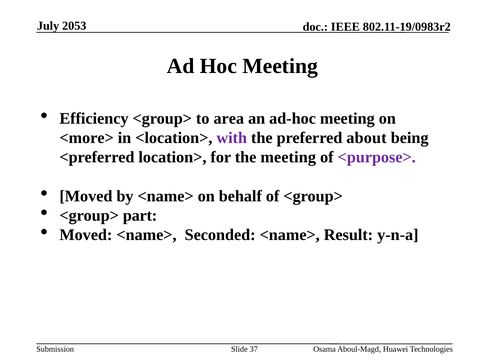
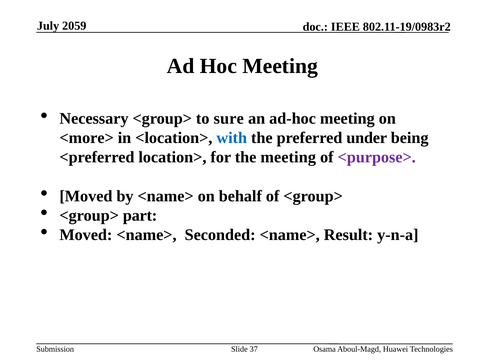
2053: 2053 -> 2059 (74, 26)
Efficiency: Efficiency -> Necessary (94, 118)
area: area -> sure (229, 118)
with colour: purple -> blue (232, 138)
about: about -> under (367, 138)
